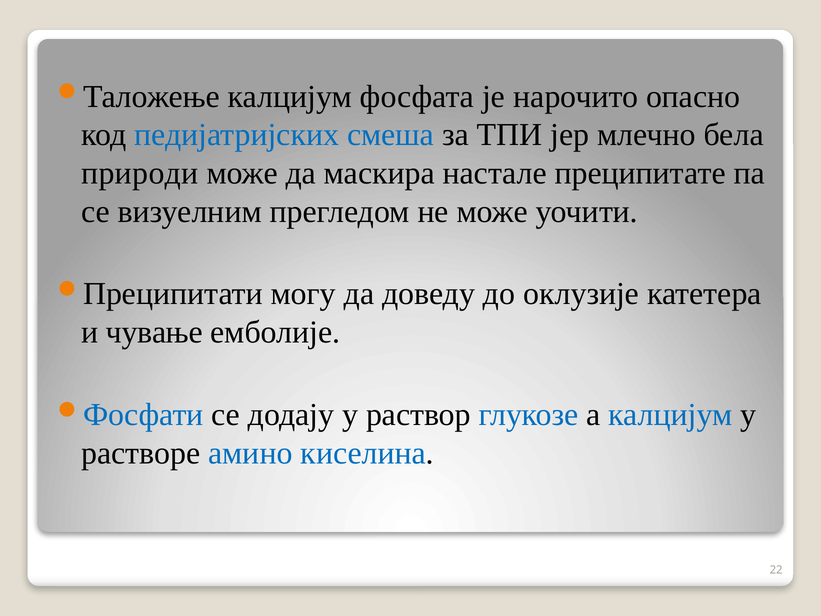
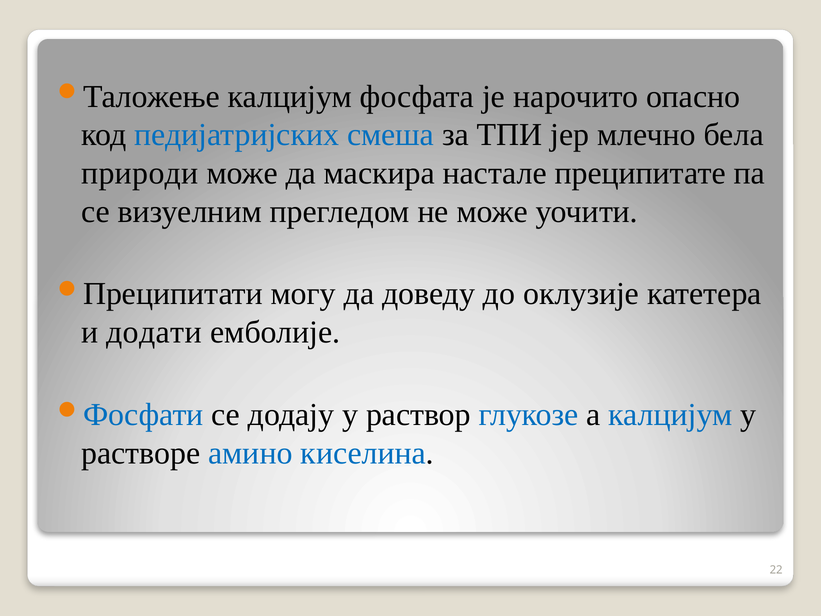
чување: чување -> додати (154, 332)
